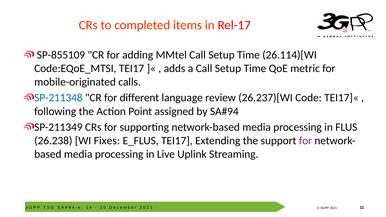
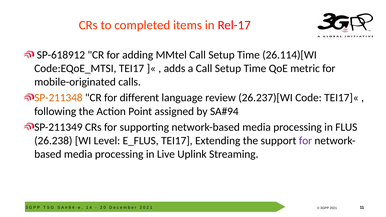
SP-855109: SP-855109 -> SP-618912 (61, 55)
SP-211348 colour: blue -> orange (58, 98)
Fixes: Fixes -> Level (107, 141)
